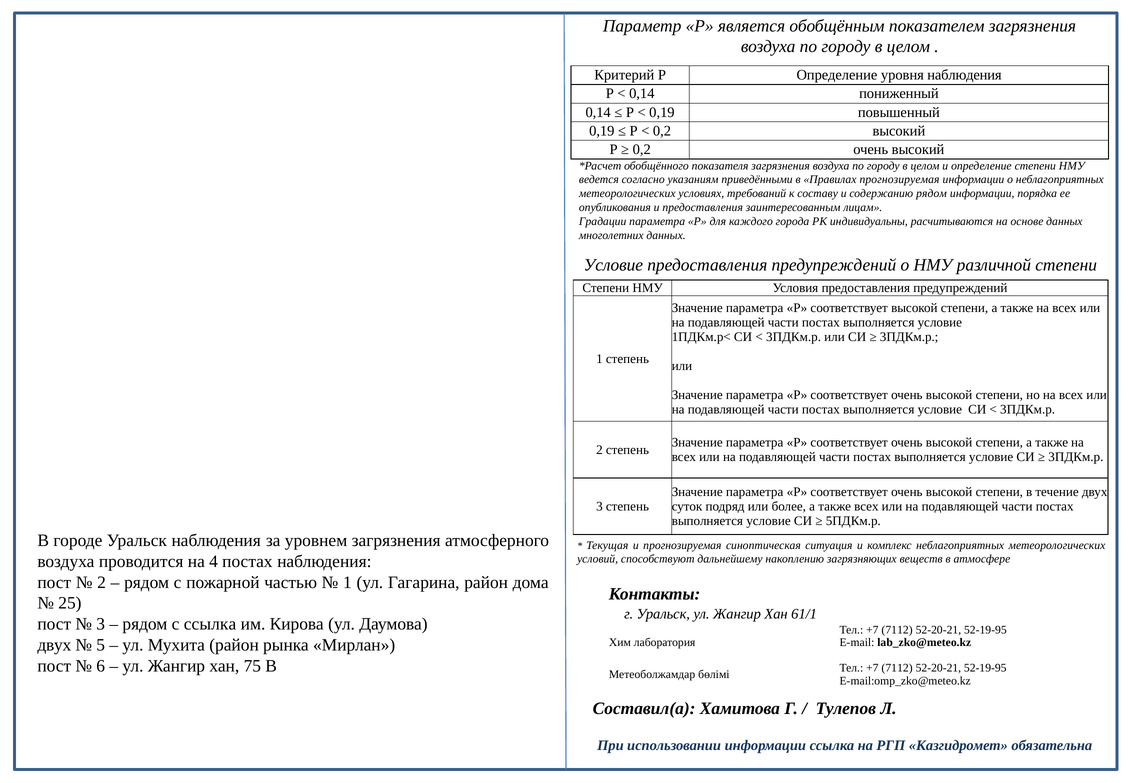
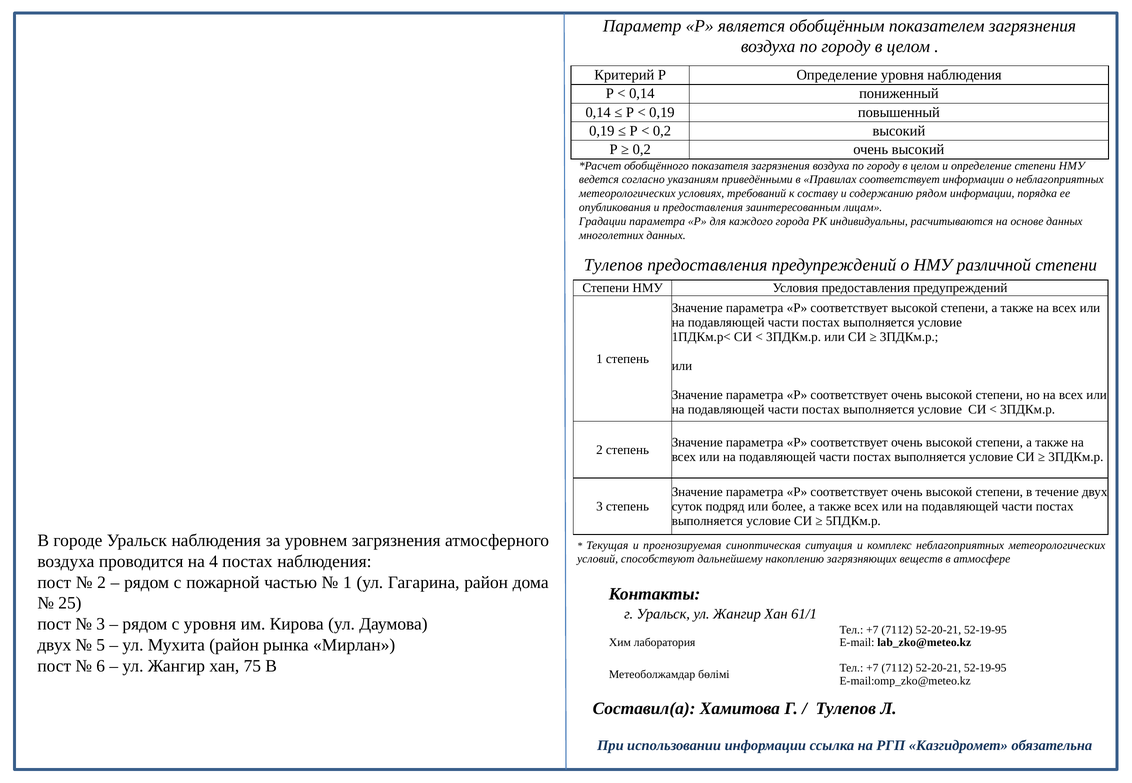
Правилах прогнозируемая: прогнозируемая -> соответствует (900, 180)
Условие: Условие -> Тулепов (613, 265)
с ссылка: ссылка -> уровня (210, 625)
